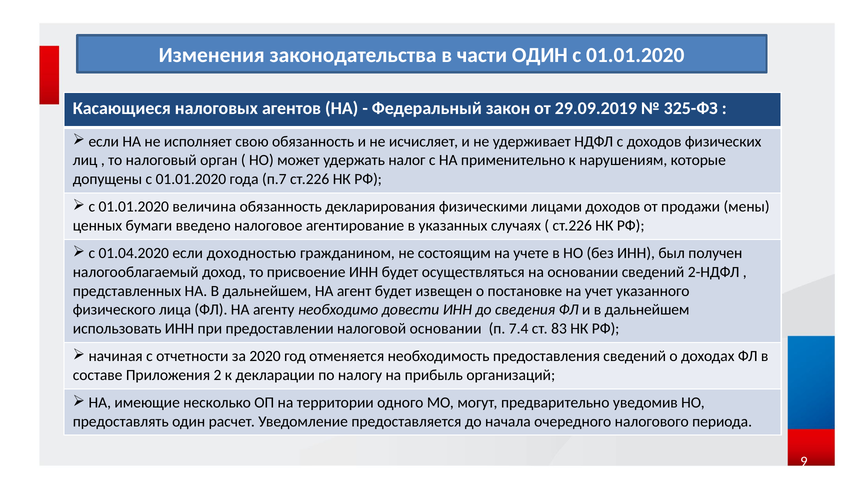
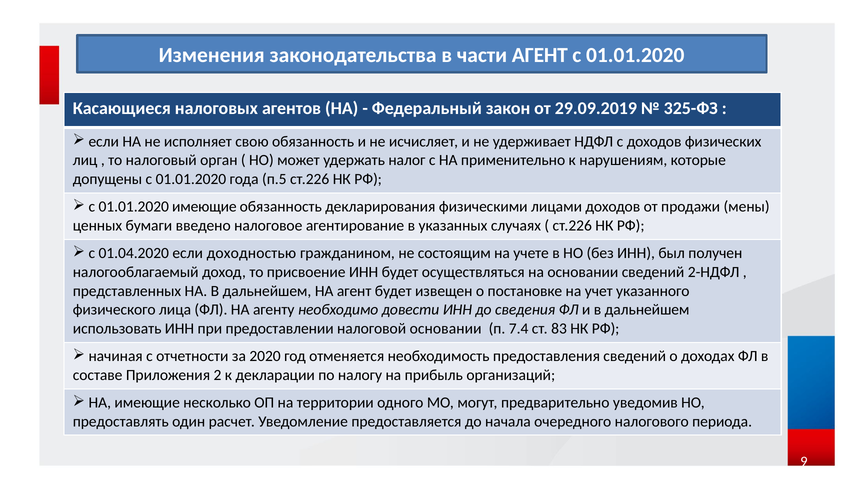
части ОДИН: ОДИН -> АГЕНТ (540, 55)
п.7: п.7 -> п.5 (274, 179)
01.01.2020 величина: величина -> имеющие (204, 207)
